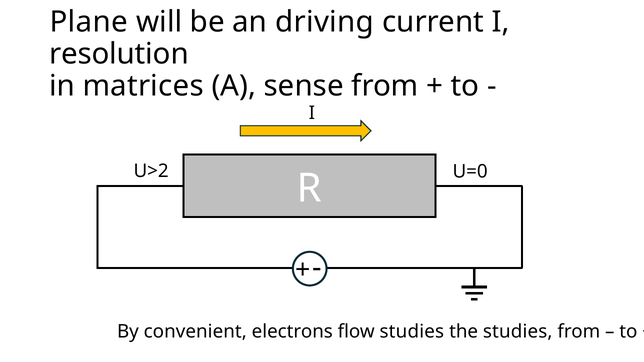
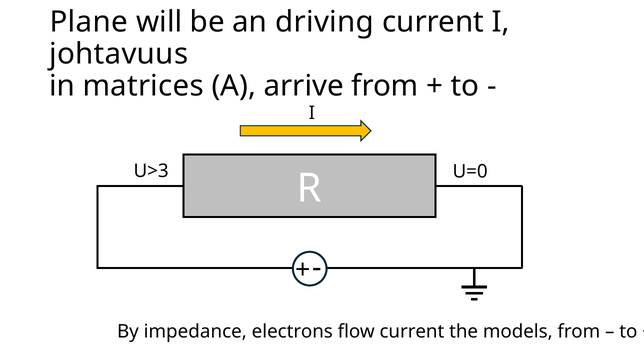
resolution: resolution -> johtavuus (119, 54)
sense: sense -> arrive (304, 86)
U>2: U>2 -> U>3 (151, 171)
convenient: convenient -> impedance (195, 332)
flow studies: studies -> current (412, 332)
the studies: studies -> models (518, 332)
